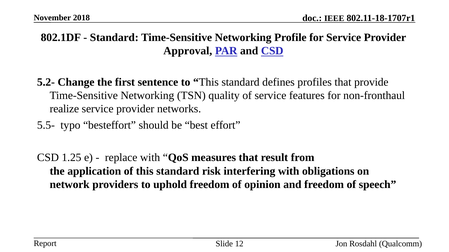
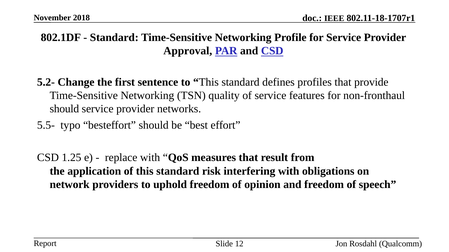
realize: realize -> should (64, 109)
